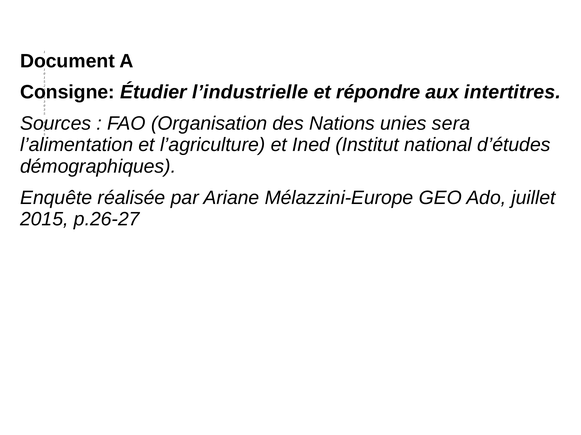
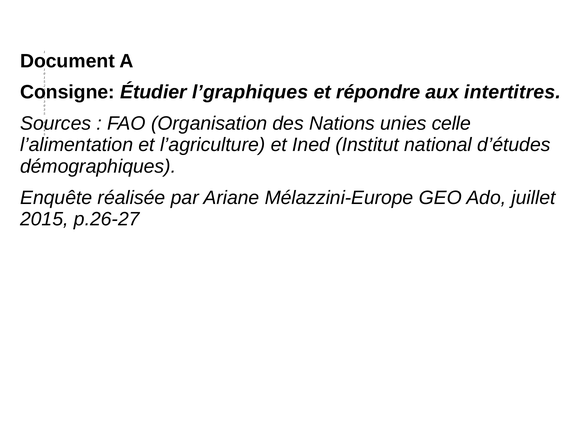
l’industrielle: l’industrielle -> l’graphiques (250, 92)
sera: sera -> celle (451, 124)
